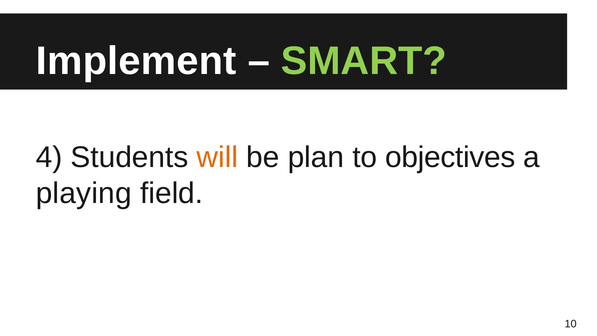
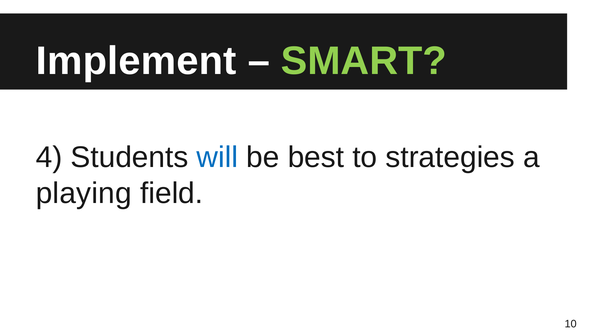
will colour: orange -> blue (217, 157)
plan: plan -> best (316, 157)
objectives: objectives -> strategies (450, 157)
